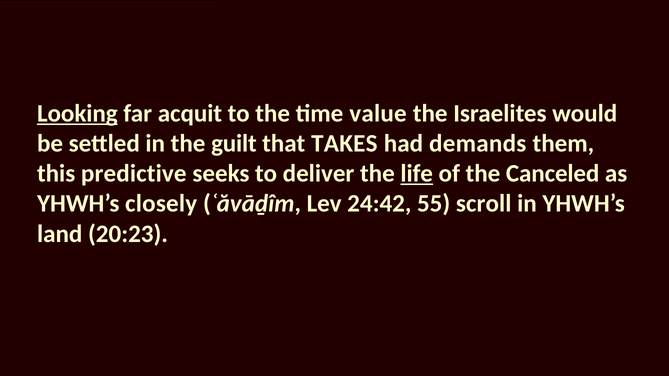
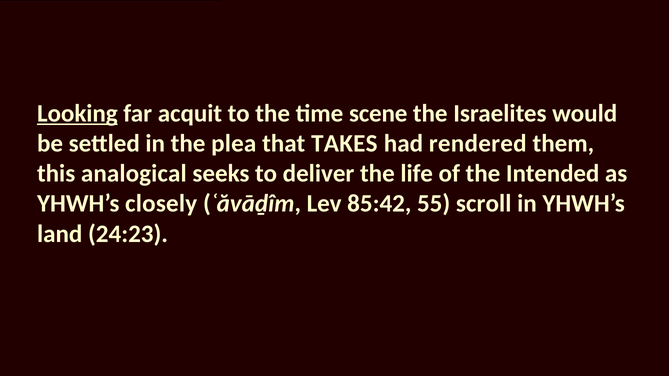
value: value -> scene (378, 114)
guilt: guilt -> plea (234, 144)
demands: demands -> rendered (478, 144)
predictive: predictive -> analogical (134, 174)
life underline: present -> none (417, 174)
Canceled: Canceled -> Intended (553, 174)
24:42: 24:42 -> 85:42 (379, 204)
20:23: 20:23 -> 24:23 (128, 234)
